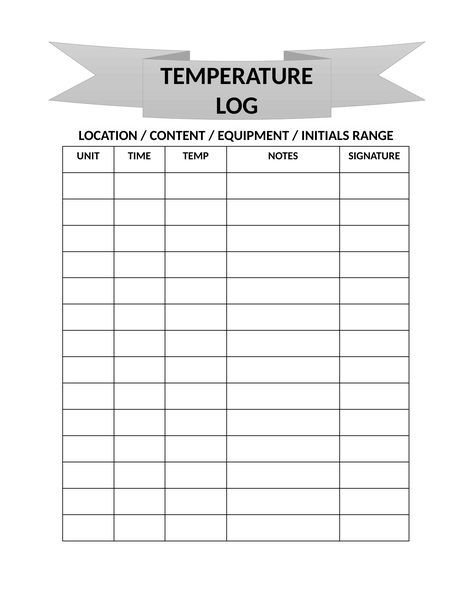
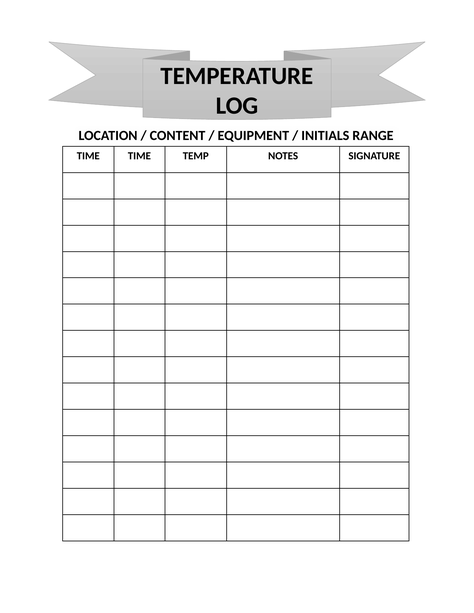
UNIT: UNIT -> TIME (88, 156)
